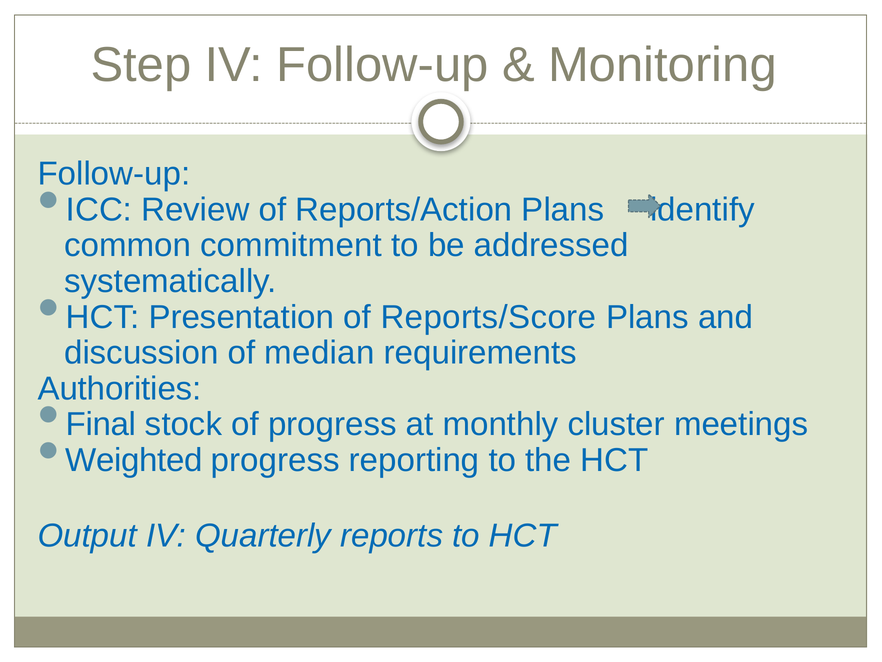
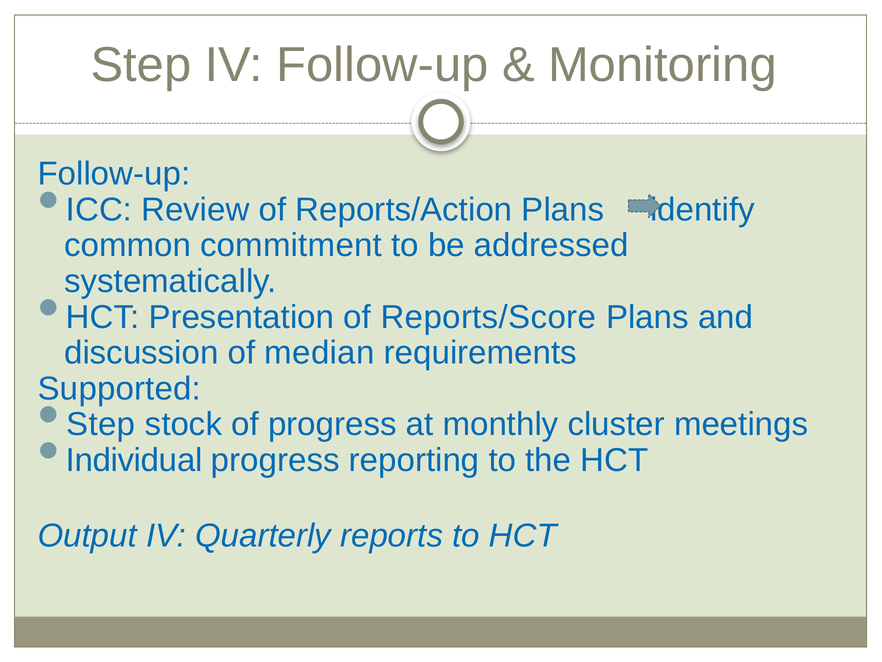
Authorities: Authorities -> Supported (119, 388)
Final: Final -> Step (101, 424)
Weighted: Weighted -> Individual (134, 460)
